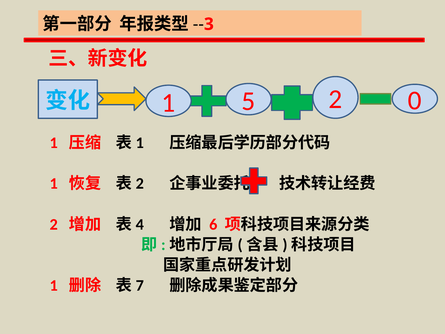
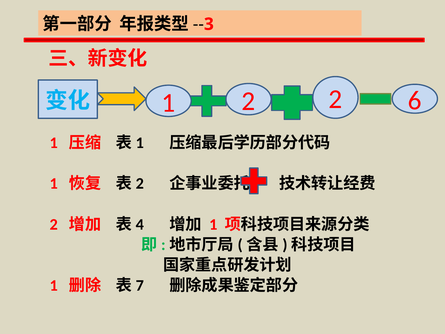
5: 5 -> 2 (249, 101)
0: 0 -> 6 (415, 101)
6: 6 -> 1 (213, 224)
